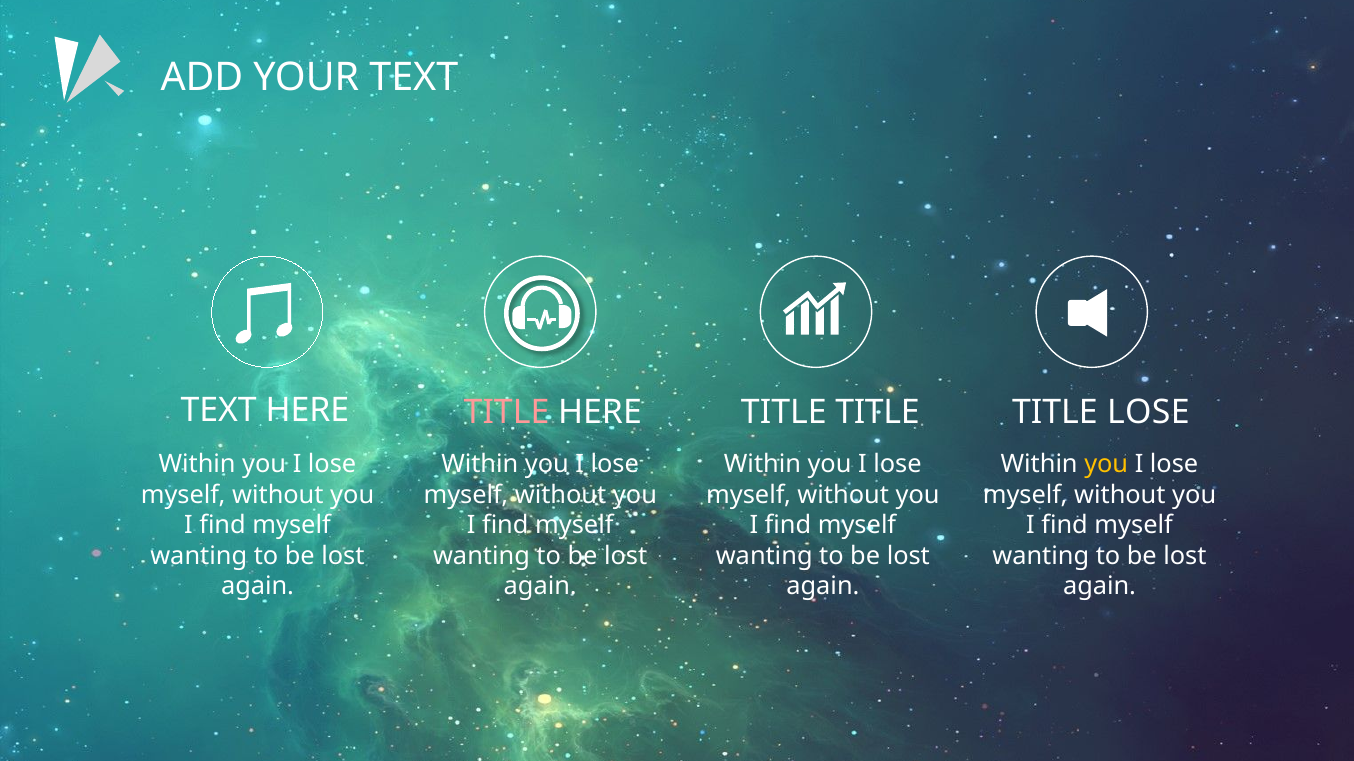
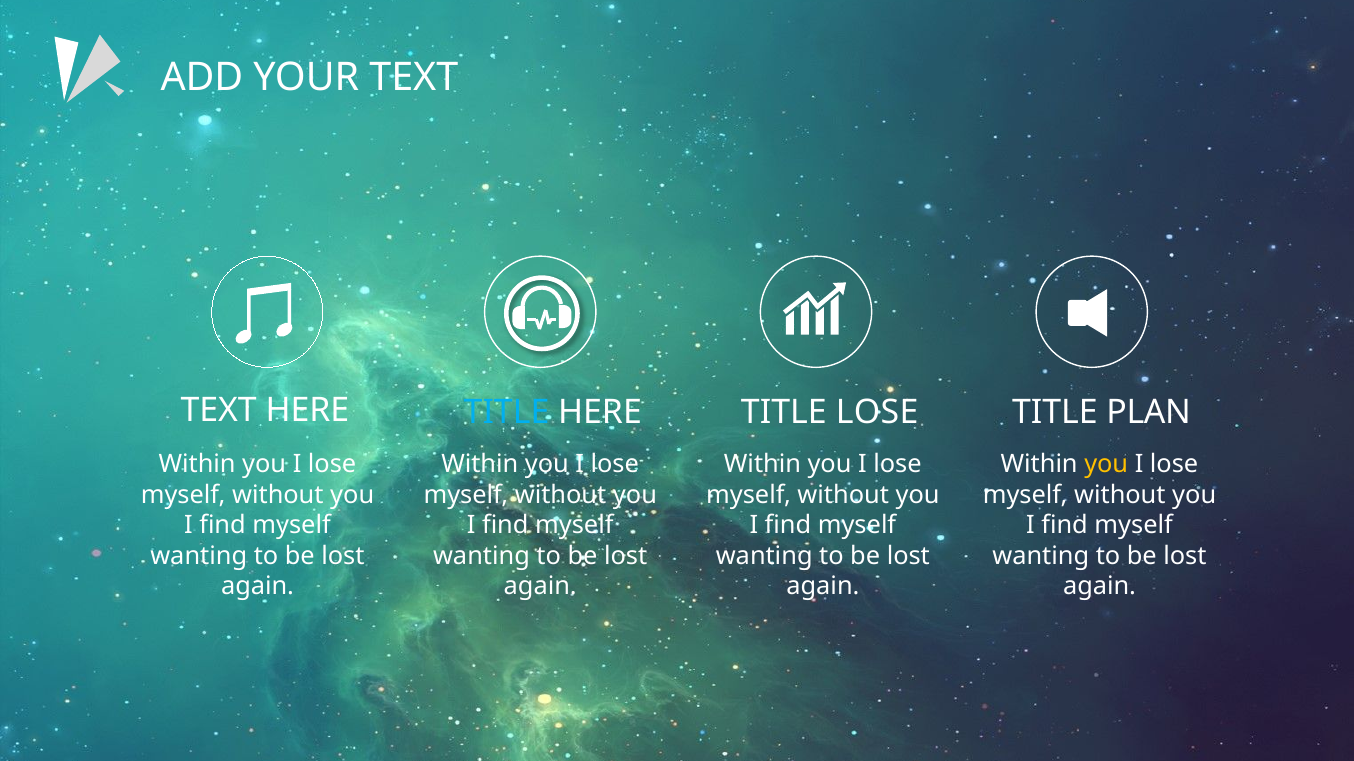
TITLE colour: pink -> light blue (507, 412)
HERE TITLE TITLE: TITLE -> LOSE (877, 412)
TITLE LOSE: LOSE -> PLAN (1149, 412)
